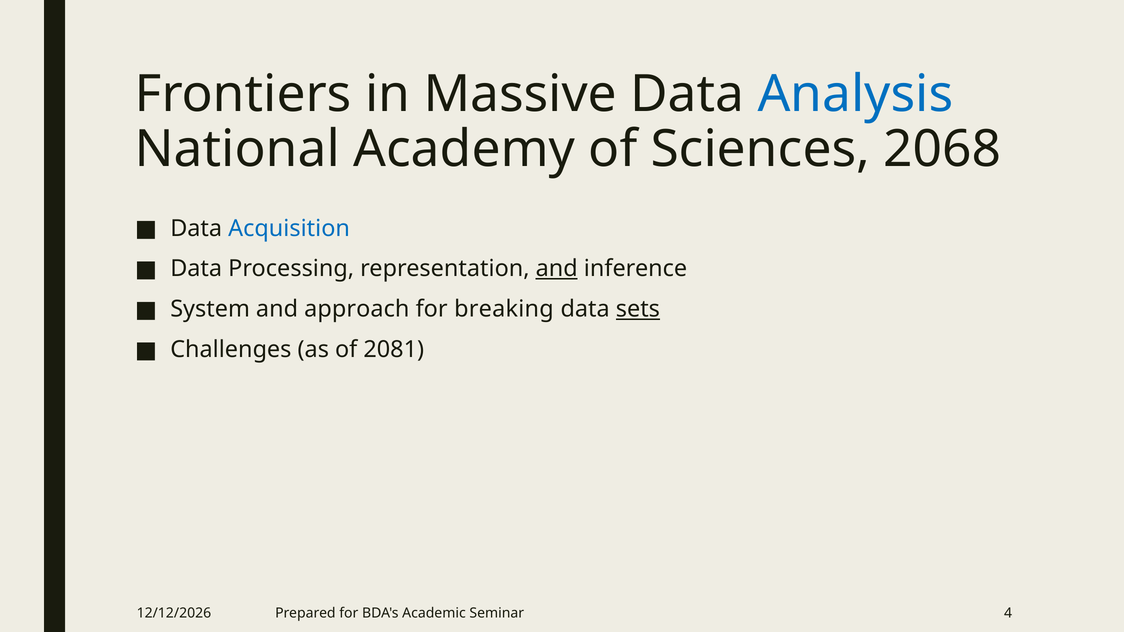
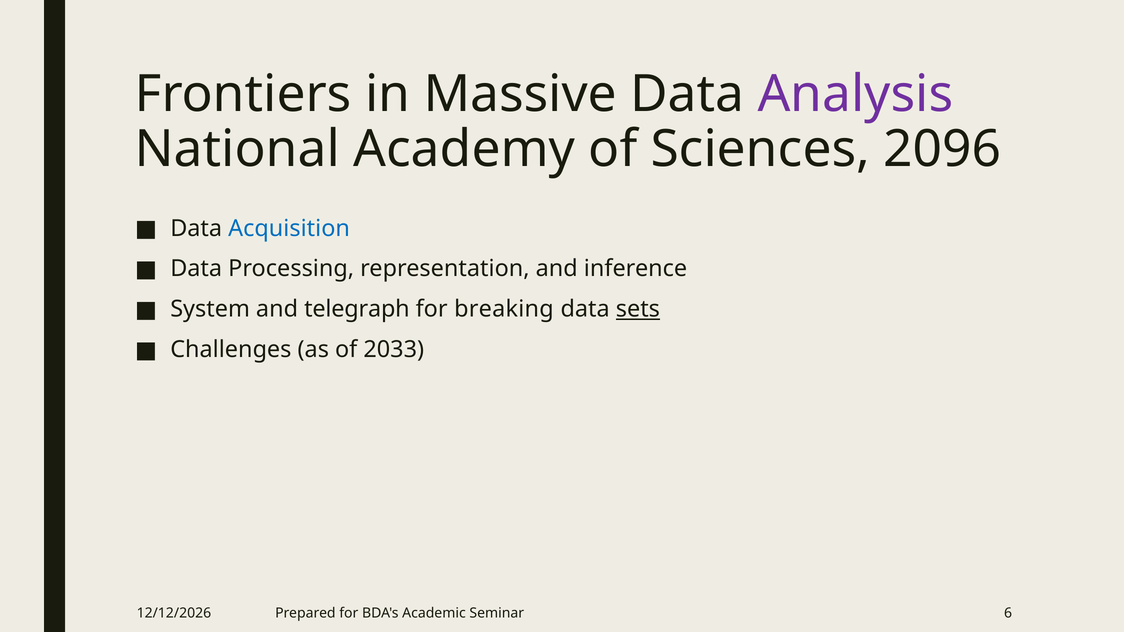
Analysis colour: blue -> purple (855, 94)
2068: 2068 -> 2096 (942, 149)
and underline: present -> none (557, 269)
approach: approach -> telegraph (357, 309)
2081: 2081 -> 2033 (394, 350)
4: 4 -> 6 (1008, 613)
